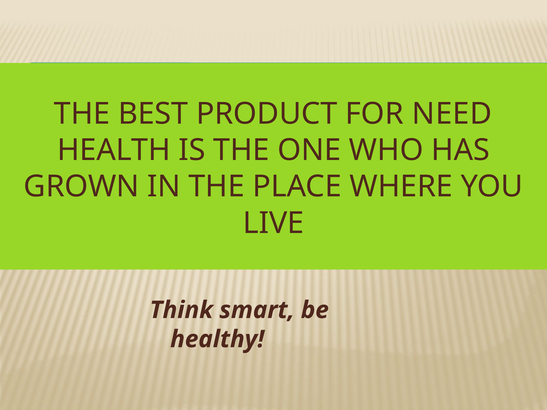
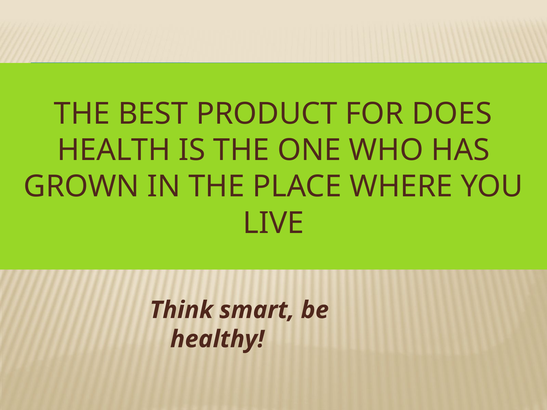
NEED: NEED -> DOES (452, 114)
